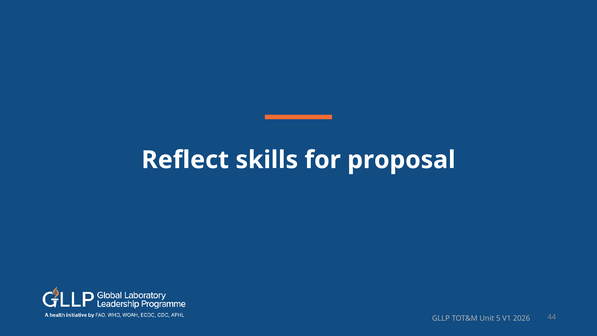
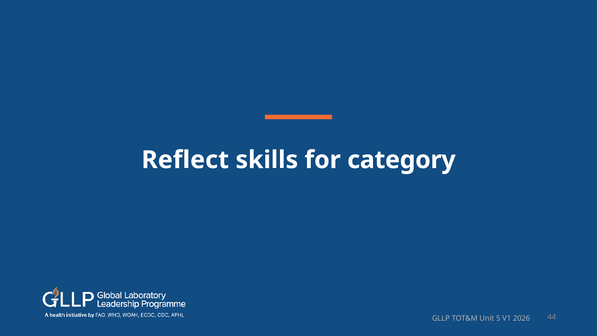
proposal: proposal -> category (401, 160)
